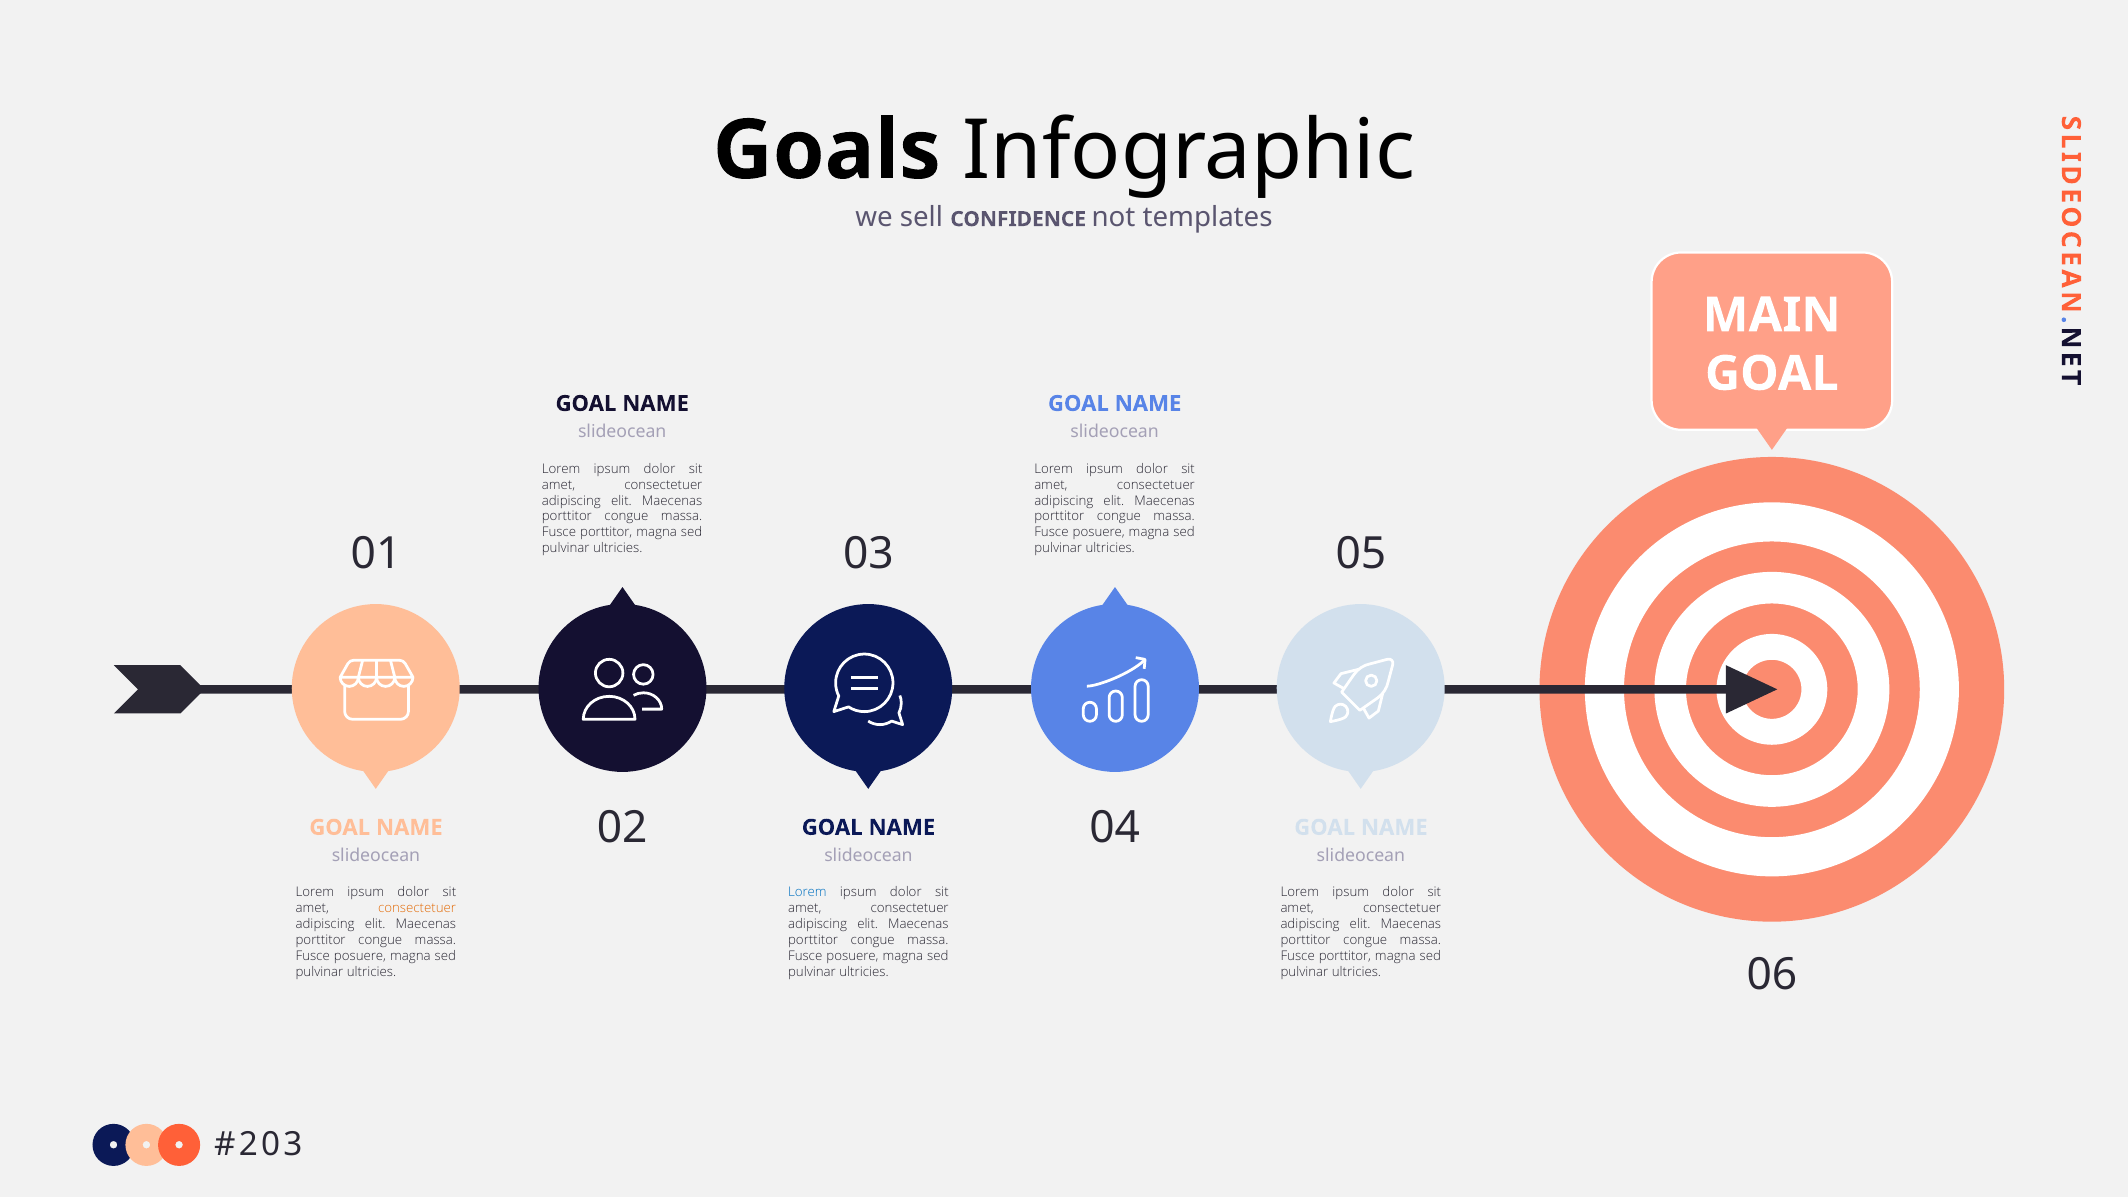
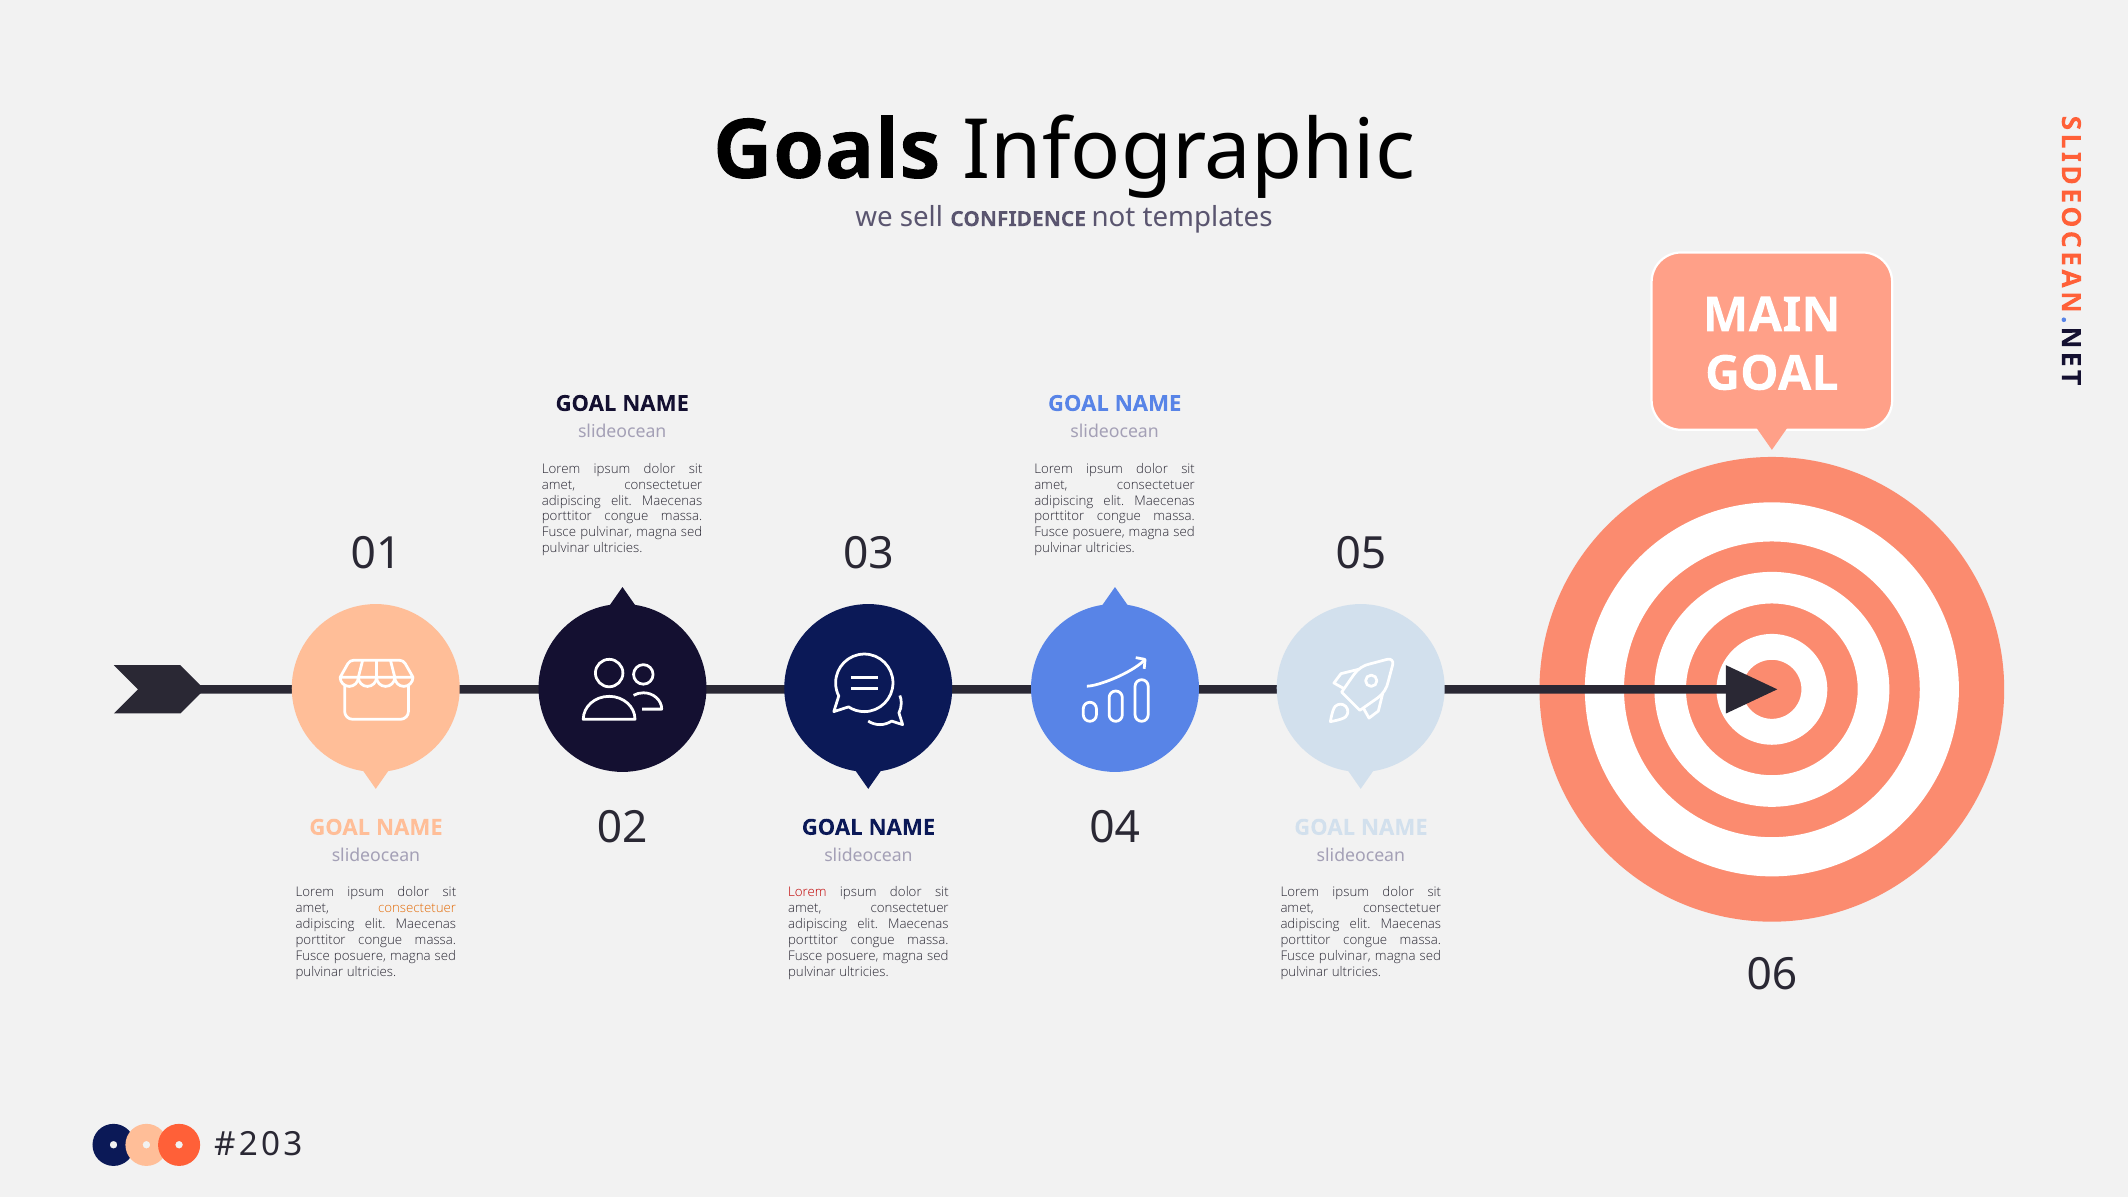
porttitor: porttitor -> pulvinar (606, 533)
Lorem colour: blue -> red (807, 893)
porttitor: porttitor -> pulvinar (1345, 956)
